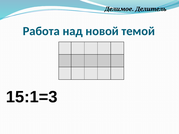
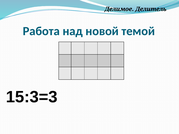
15:1=3: 15:1=3 -> 15:3=3 (32, 97)
